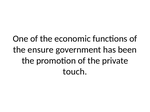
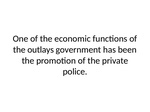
ensure: ensure -> outlays (41, 50)
touch: touch -> police (75, 72)
